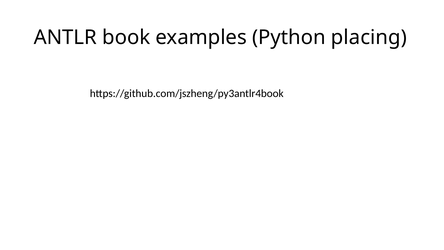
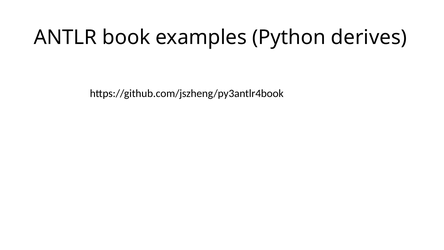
placing: placing -> derives (369, 37)
